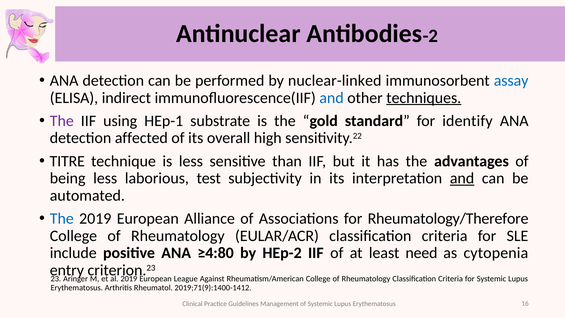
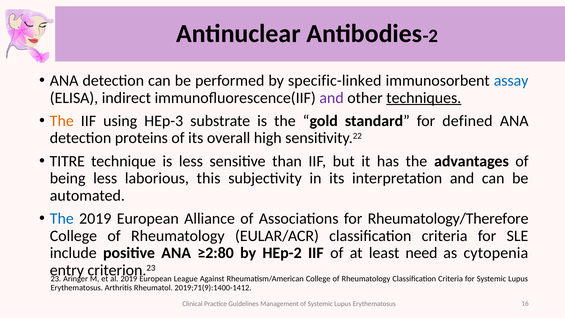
nuclear-linked: nuclear-linked -> specific-linked (335, 81)
and colour: blue -> purple (332, 98)
The colour: purple -> orange (62, 121)
HEp-1: HEp-1 -> HEp-3 (164, 121)
identify: identify -> defined (467, 121)
affected: affected -> proteins (141, 138)
test: test -> this (209, 178)
and underline: present -> none (462, 178)
≥4:80: ≥4:80 -> ≥2:80 (216, 253)
